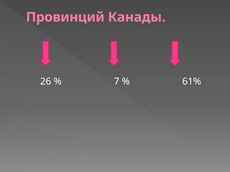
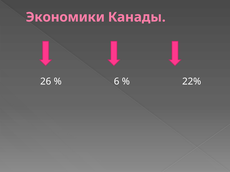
Провинций: Провинций -> Экономики (65, 17)
7: 7 -> 6 (117, 82)
61%: 61% -> 22% (192, 82)
